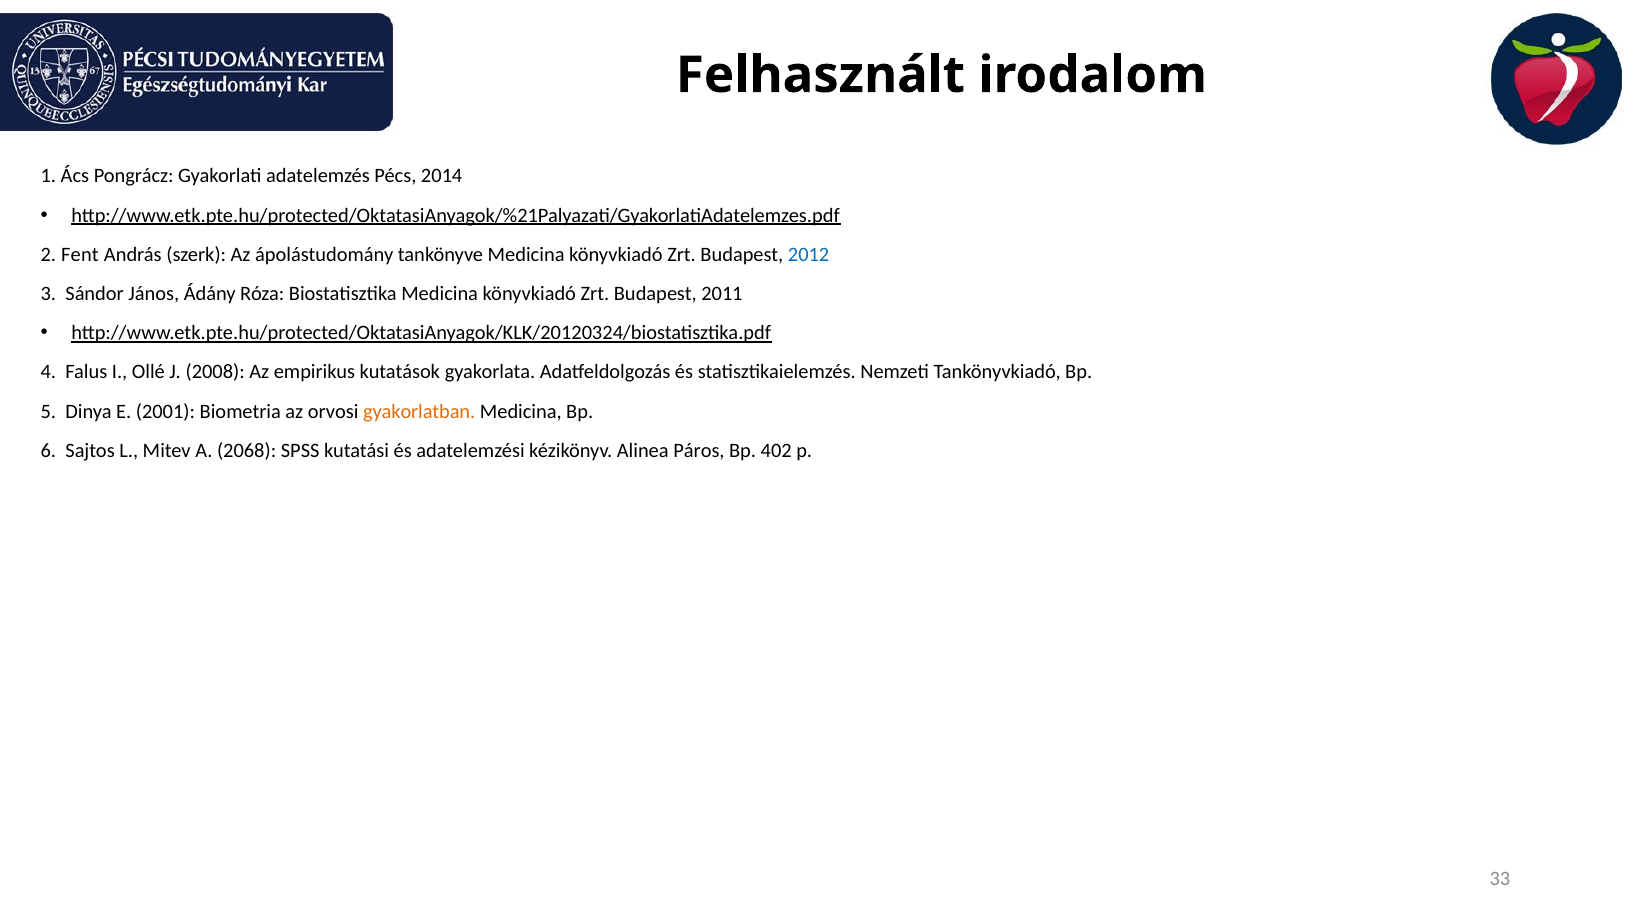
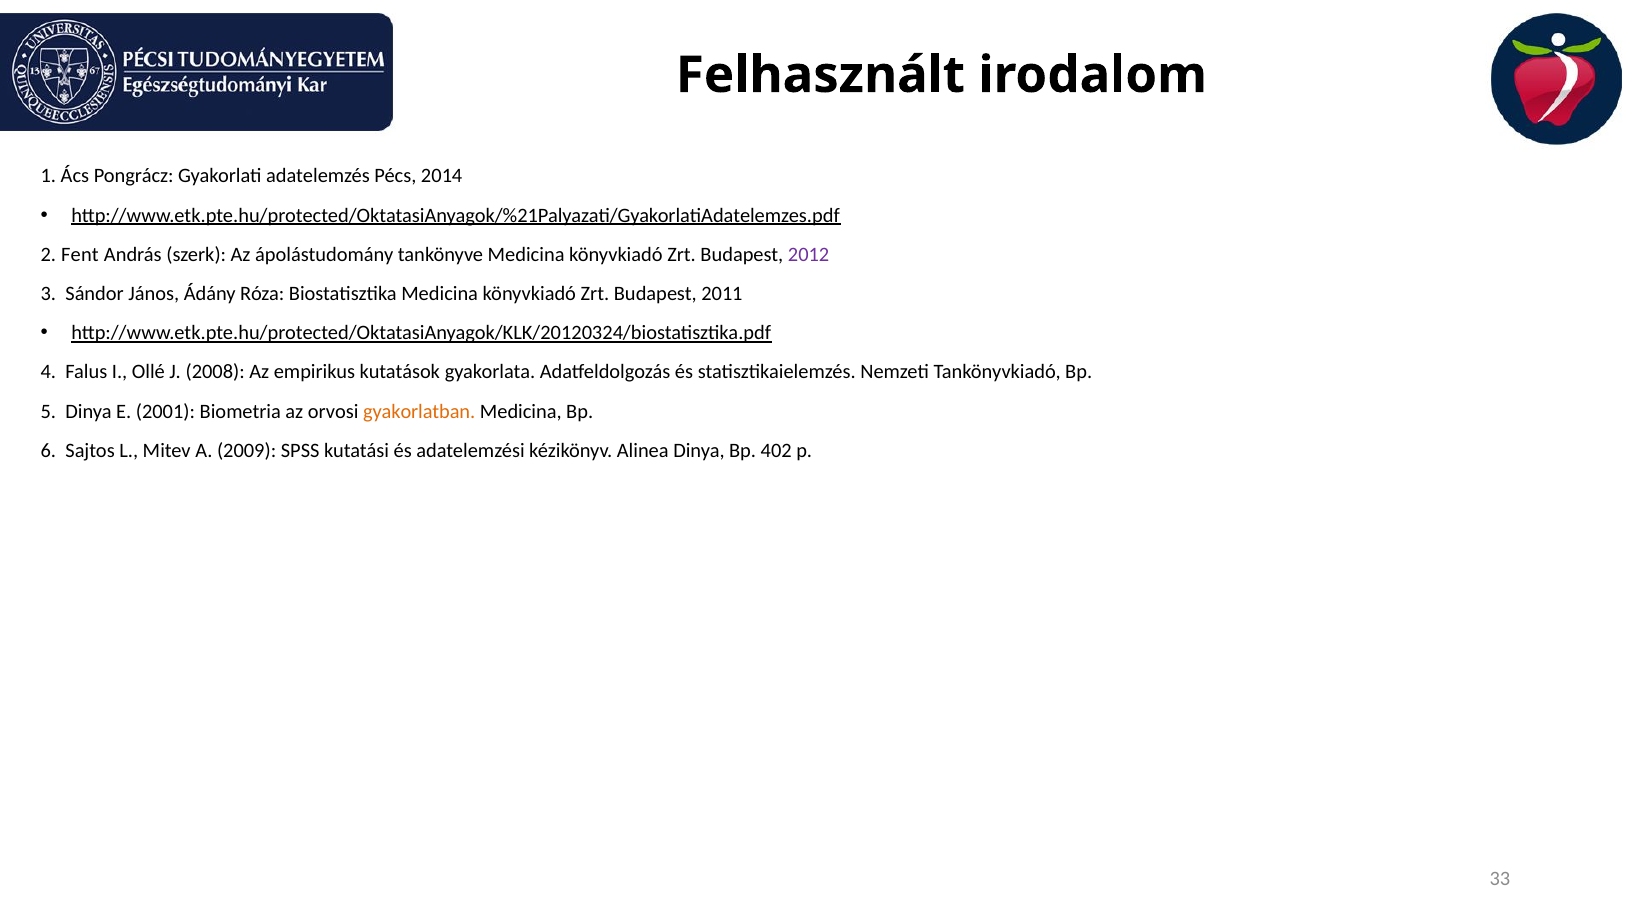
2012 colour: blue -> purple (809, 254)
2068: 2068 -> 2009 (247, 450)
Alinea Páros: Páros -> Dinya (699, 450)
